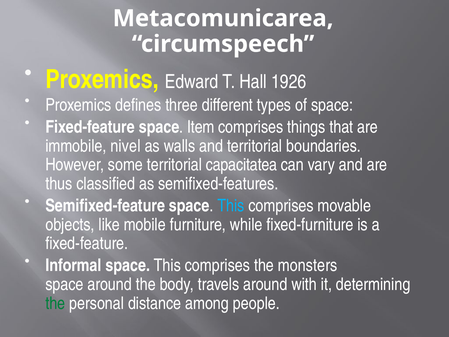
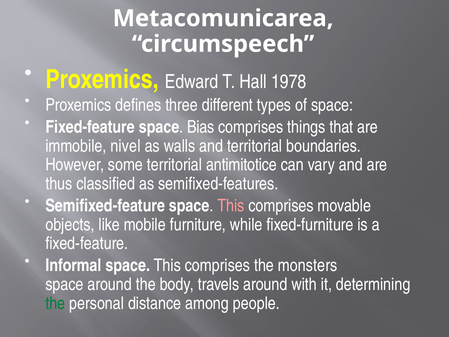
1926: 1926 -> 1978 (289, 82)
Item: Item -> Bias (201, 127)
capacitatea: capacitatea -> antimitotice (241, 165)
This colour: light blue -> pink (231, 206)
